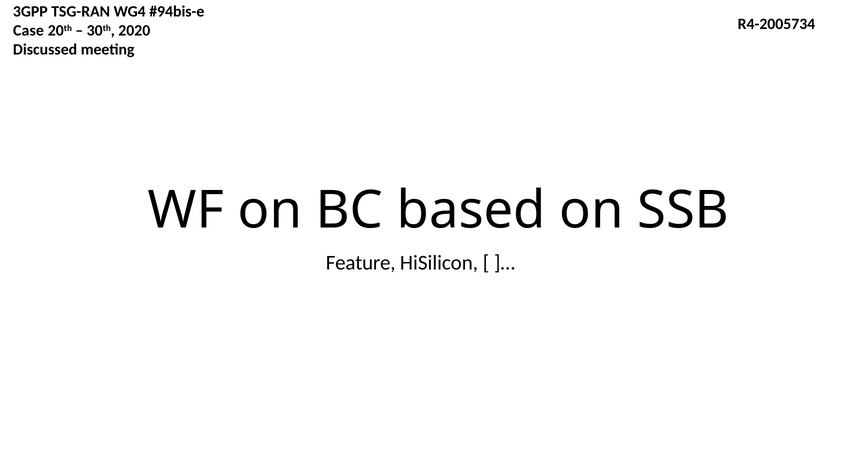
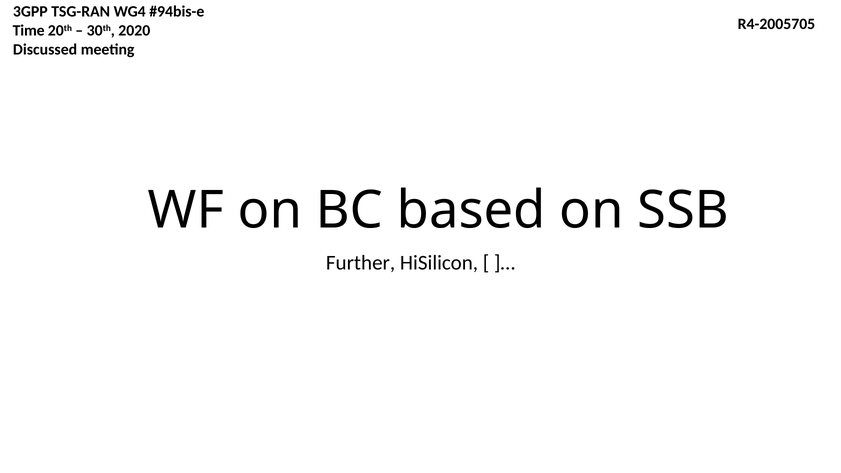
R4-2005734: R4-2005734 -> R4-2005705 (776, 24)
Case: Case -> Time (29, 31)
Feature: Feature -> Further (361, 263)
